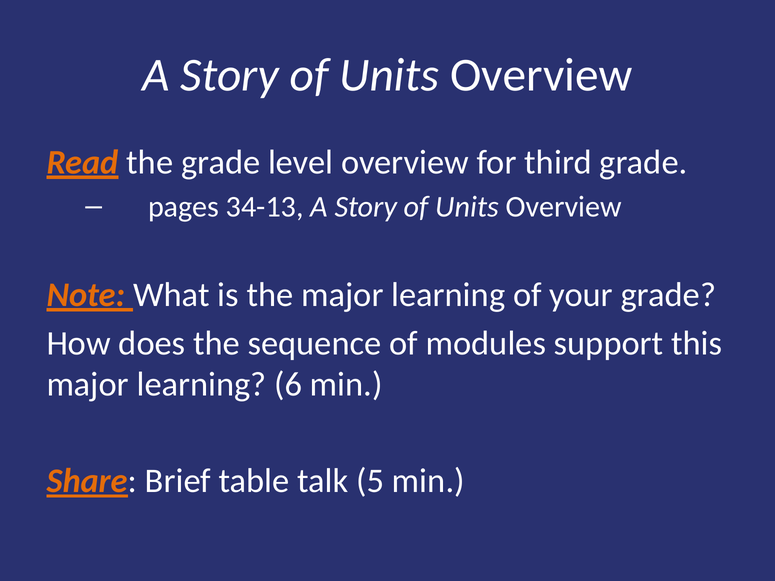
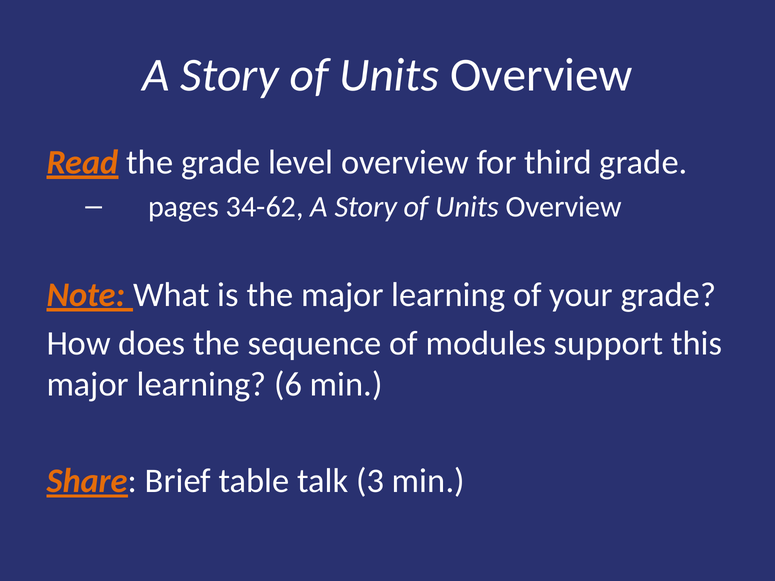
34-13: 34-13 -> 34-62 (265, 207)
5: 5 -> 3 (370, 481)
